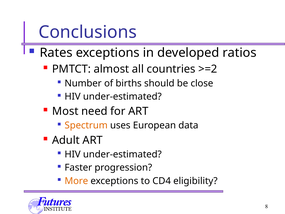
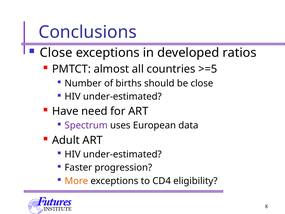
Rates: Rates -> Close (56, 53)
>=2: >=2 -> >=5 (208, 69)
Most: Most -> Have (65, 111)
Spectrum colour: orange -> purple (86, 125)
